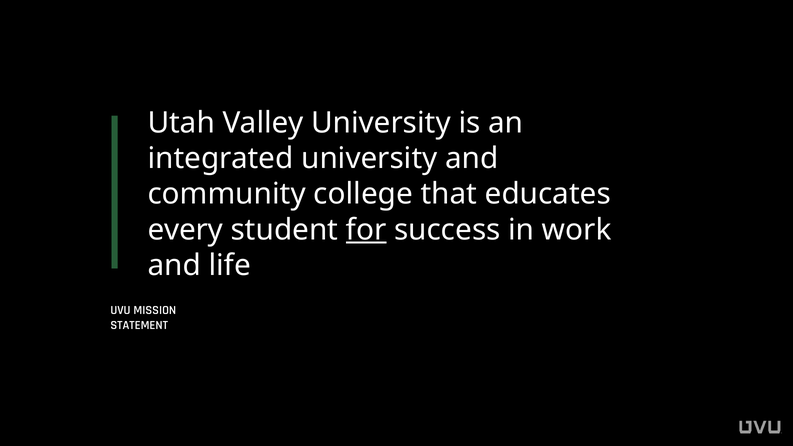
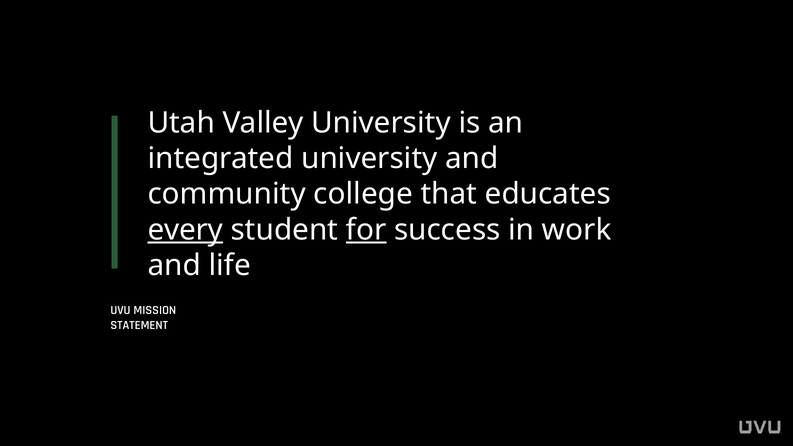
every underline: none -> present (185, 230)
